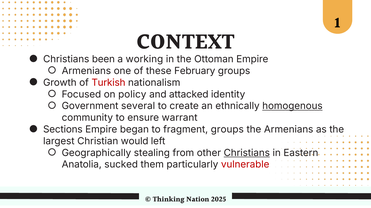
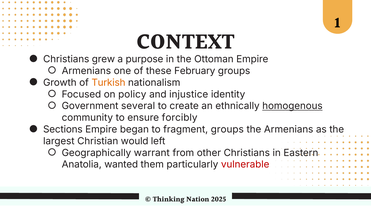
been: been -> grew (103, 59)
working: working -> purpose (144, 59)
Turkish colour: red -> orange (108, 83)
attacked: attacked -> injustice (189, 95)
warrant: warrant -> forcibly (180, 118)
stealing: stealing -> warrant (152, 153)
Christians underline: present -> none (247, 153)
sucked: sucked -> wanted (121, 165)
